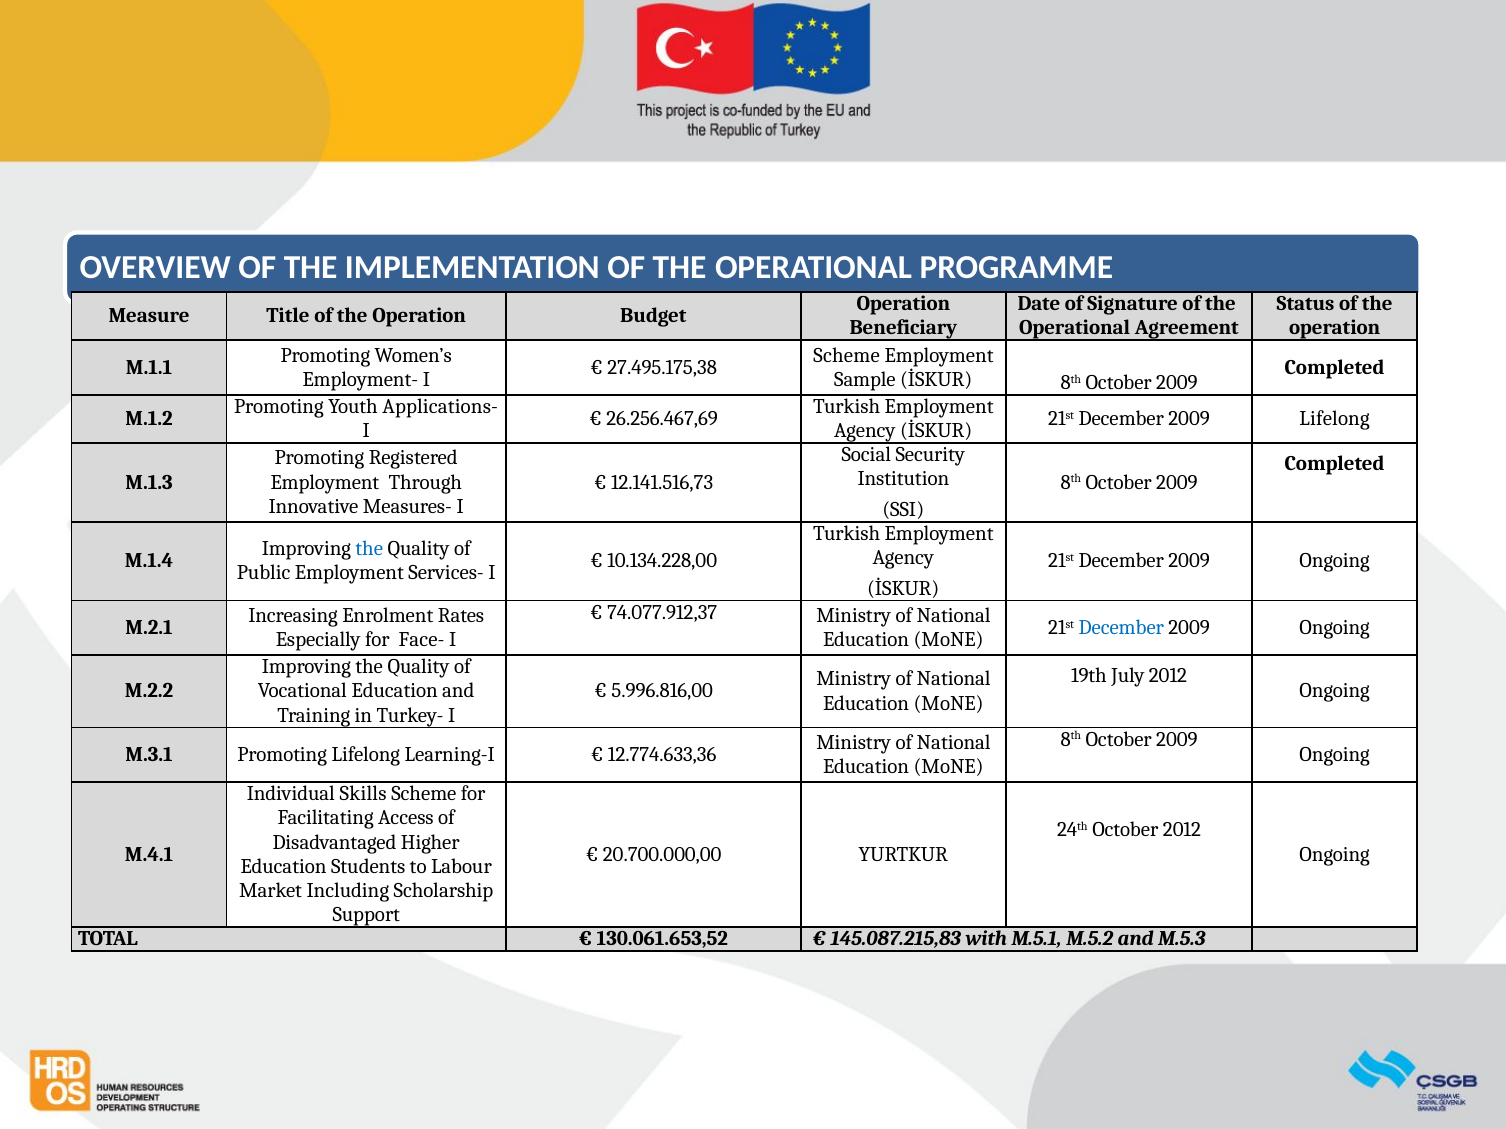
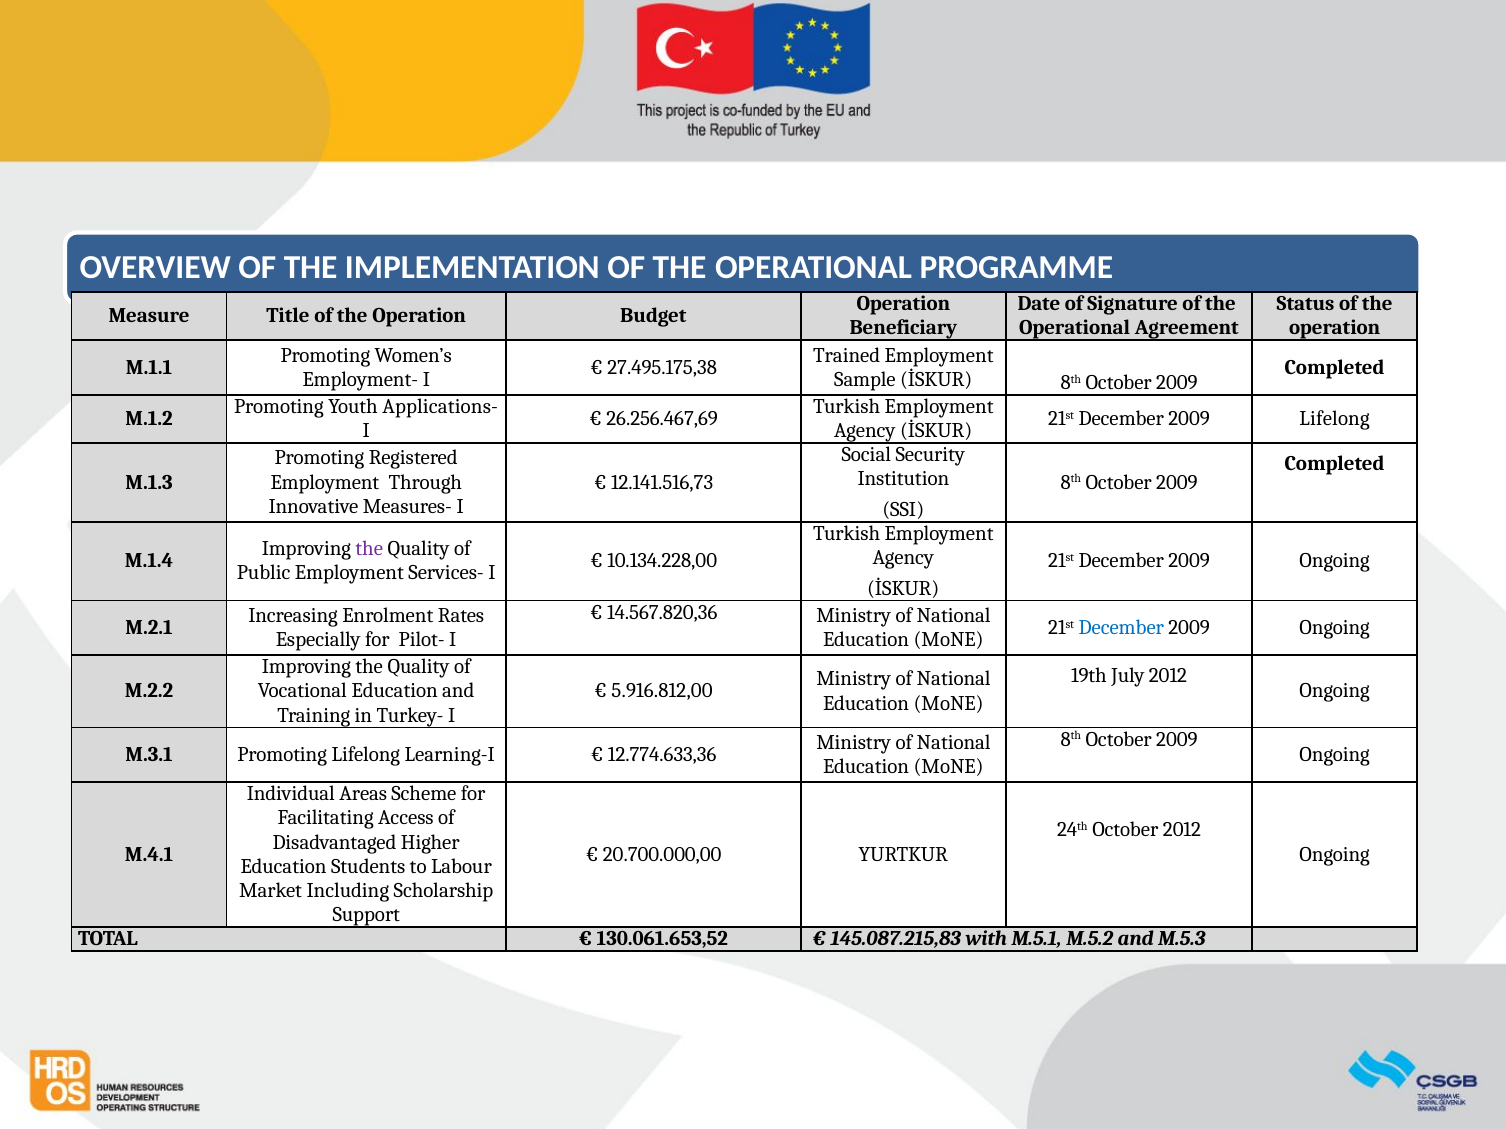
Scheme: Scheme -> Trained (847, 355)
the colour: blue -> purple (369, 549)
74.077.912,37: 74.077.912,37 -> 14.567.820,36 (662, 613)
Face-: Face- -> Pilot- (422, 640)
5.996.816,00: 5.996.816,00 -> 5.916.812,00 (662, 691)
Skills: Skills -> Areas (363, 794)
